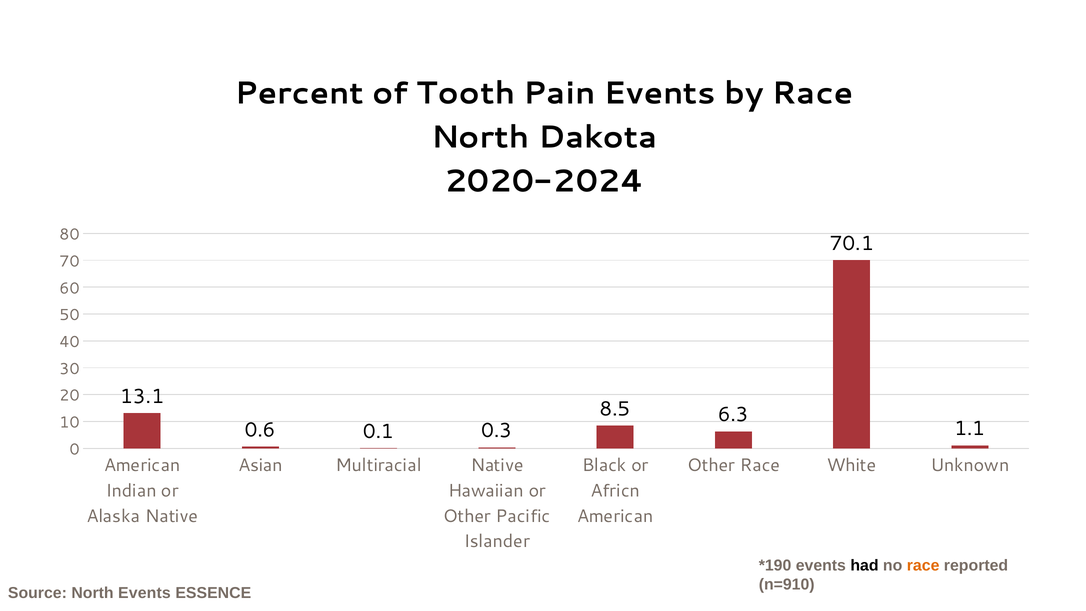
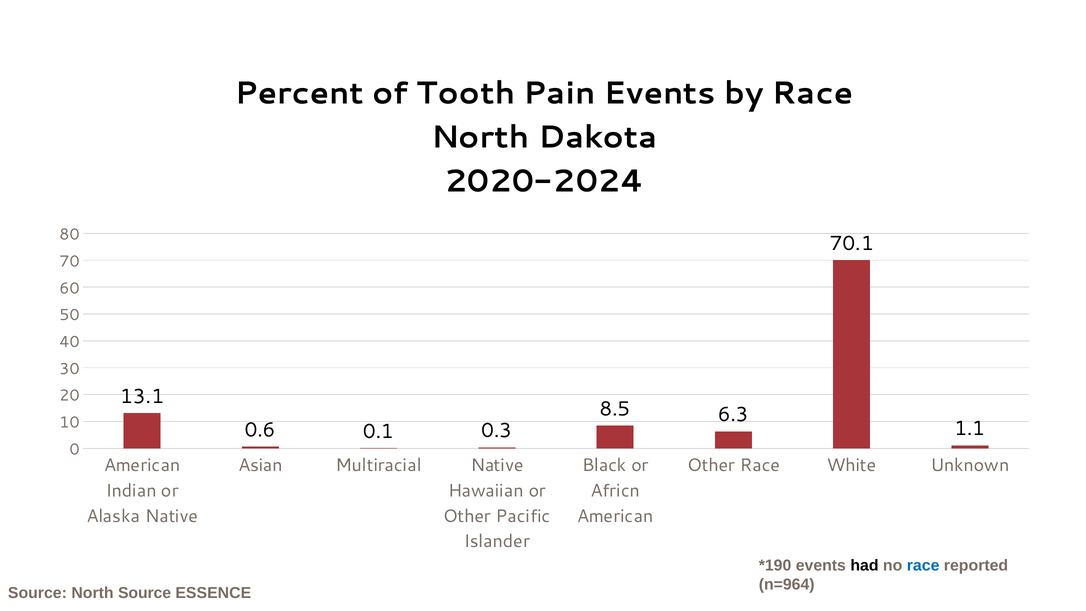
race colour: orange -> blue (923, 565)
n=910: n=910 -> n=964 (787, 584)
North Events: Events -> Source (145, 593)
